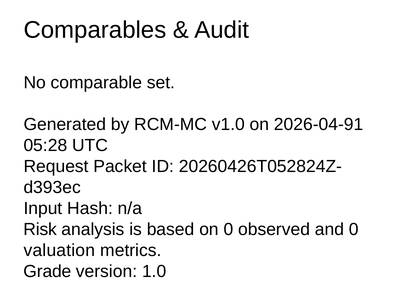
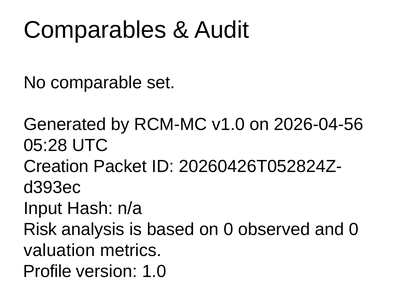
2026-04-91: 2026-04-91 -> 2026-04-56 (319, 124)
Request: Request -> Creation (56, 166)
Grade: Grade -> Profile (47, 271)
